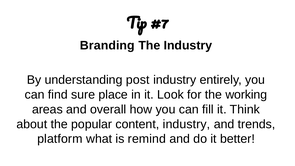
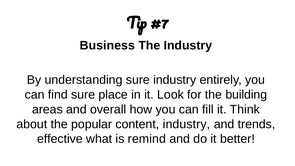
Branding: Branding -> Business (107, 45)
understanding post: post -> sure (138, 80)
working: working -> building (246, 95)
platform: platform -> effective (60, 139)
